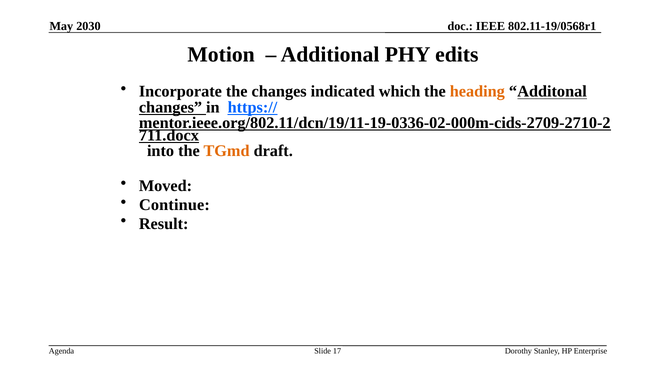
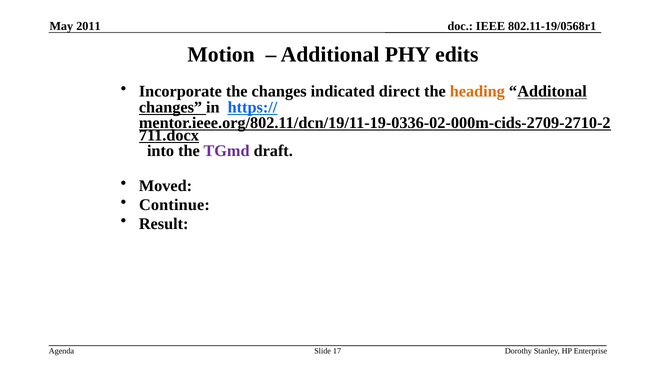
2030: 2030 -> 2011 (88, 26)
which: which -> direct (400, 91)
TGmd colour: orange -> purple (227, 151)
